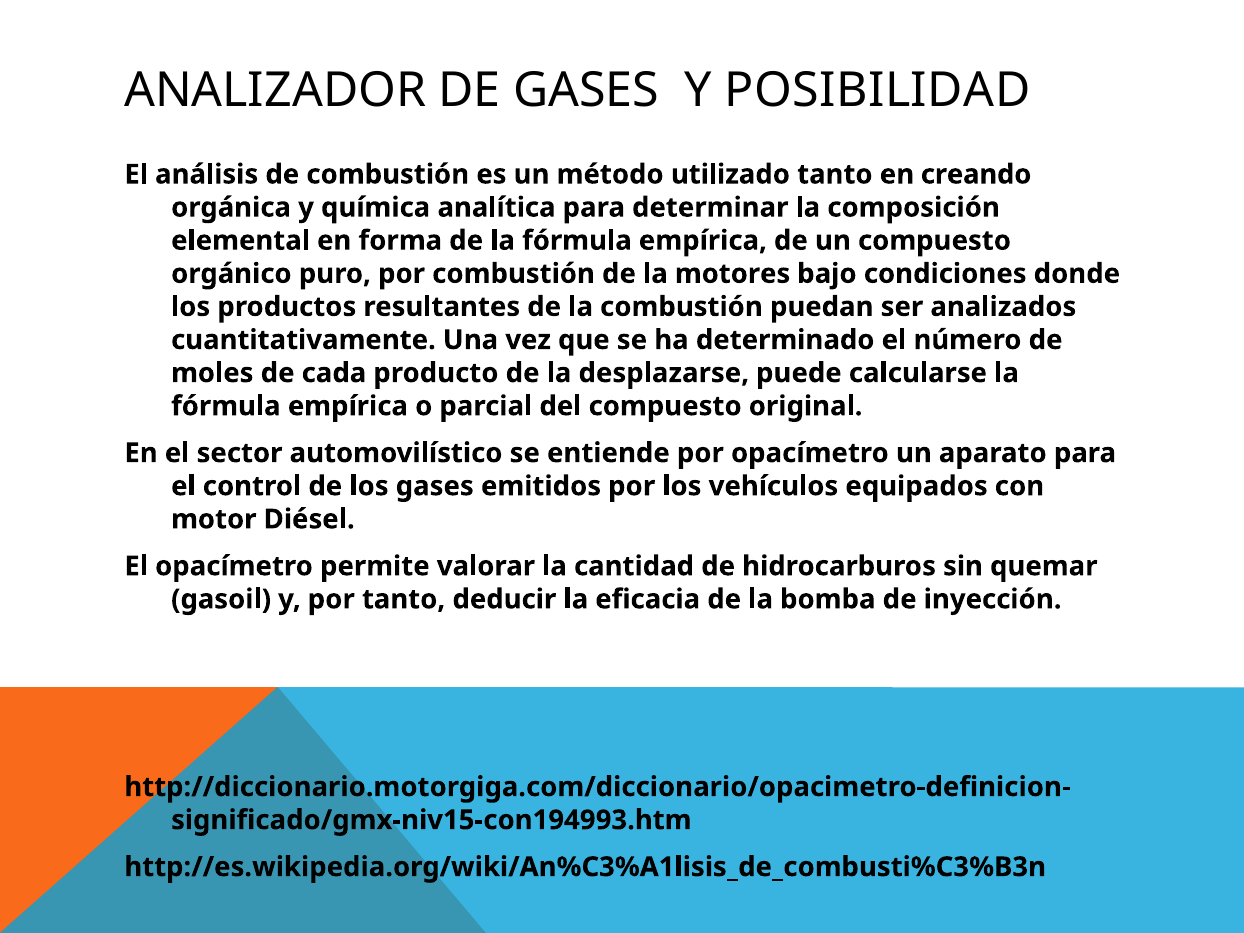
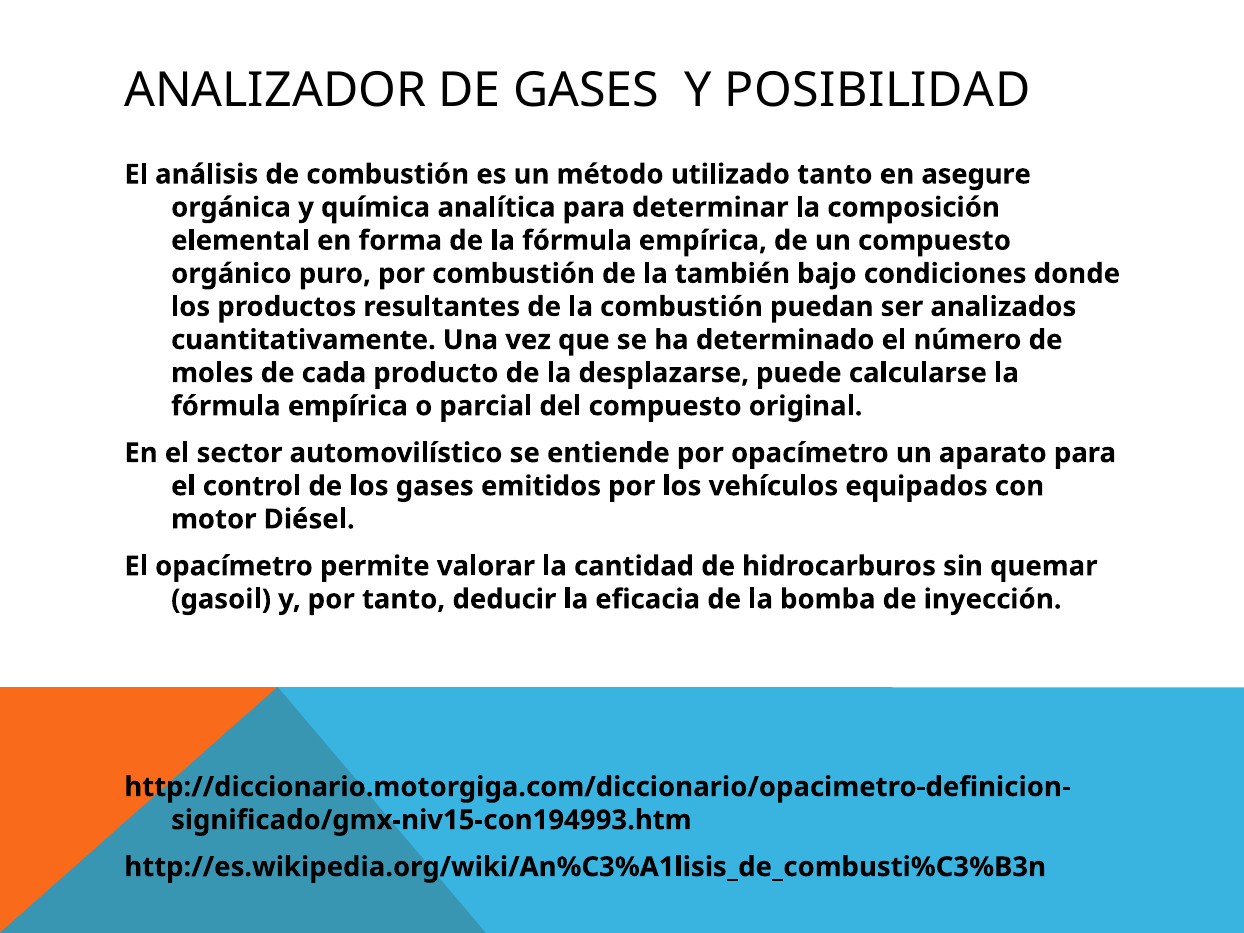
creando: creando -> asegure (976, 174)
motores: motores -> también (732, 274)
